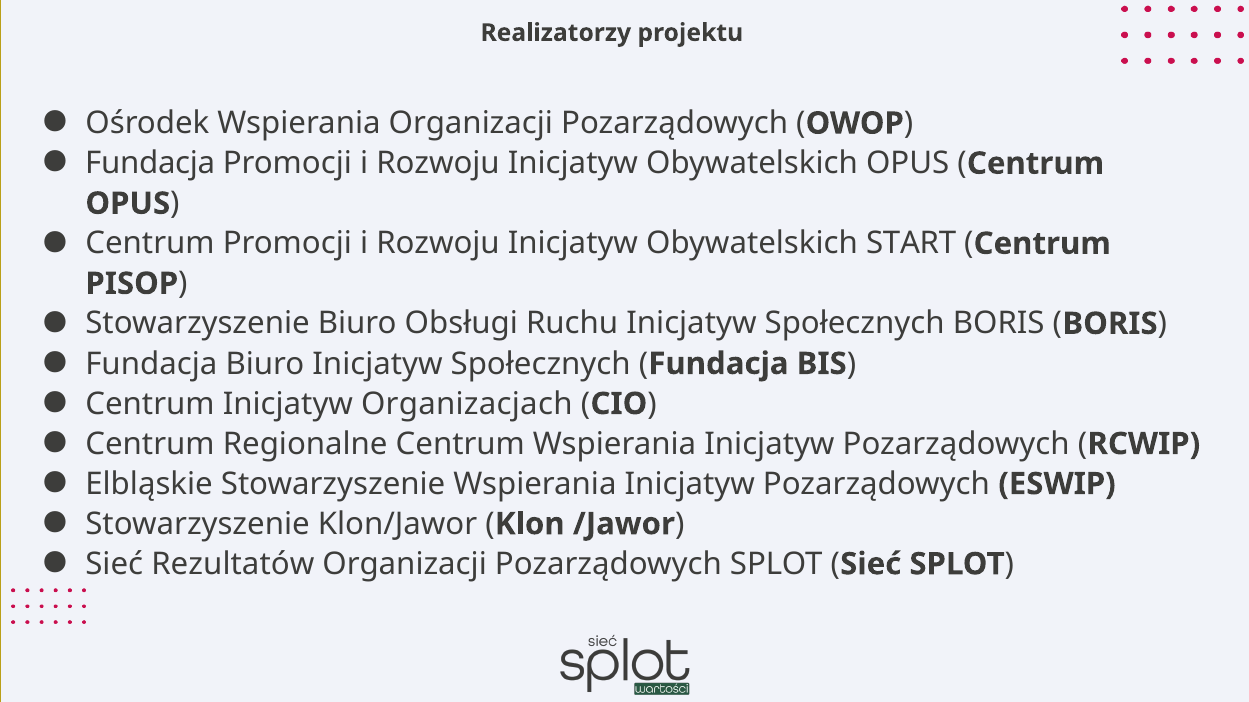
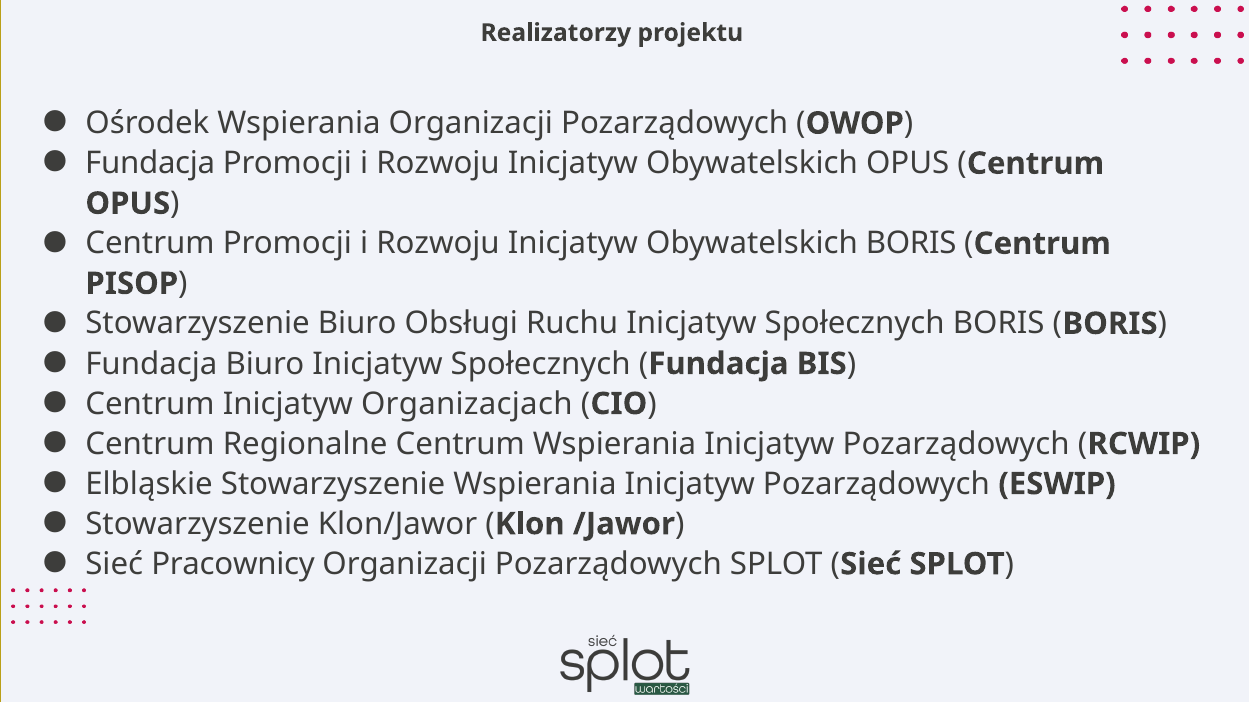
Obywatelskich START: START -> BORIS (911, 244)
Rezultatów: Rezultatów -> Pracownicy (233, 564)
